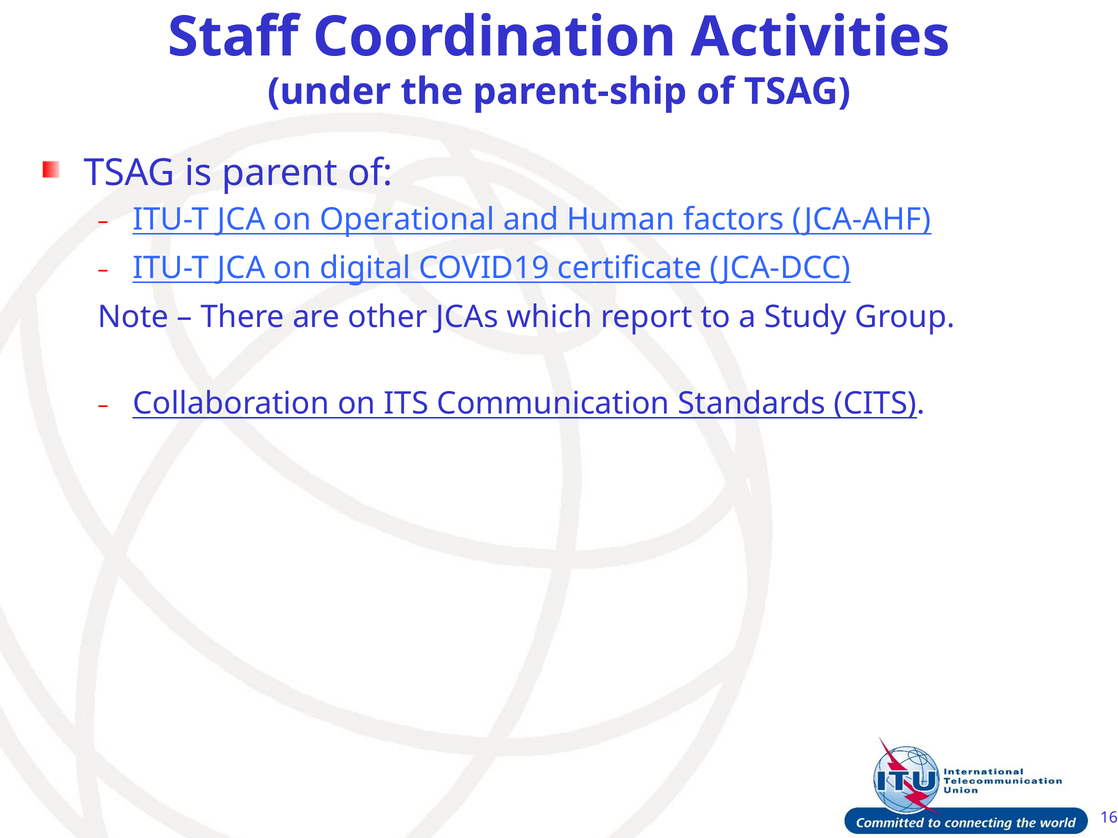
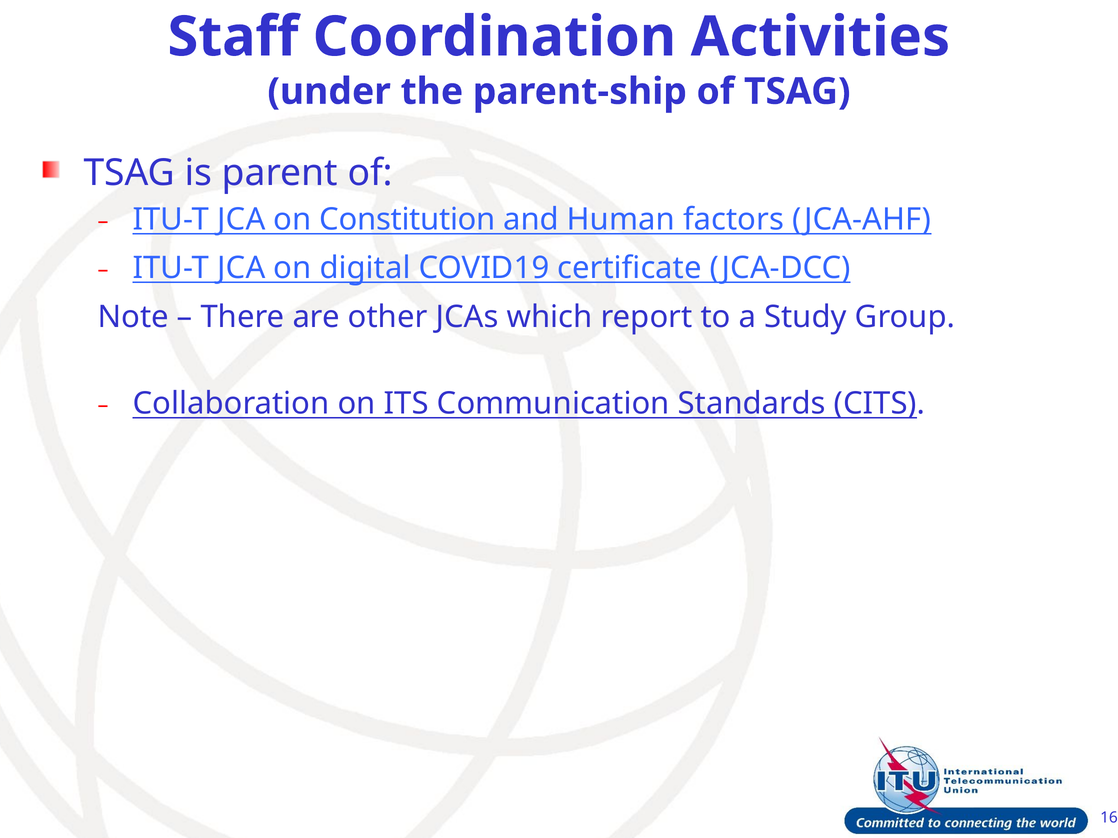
Operational: Operational -> Constitution (407, 220)
